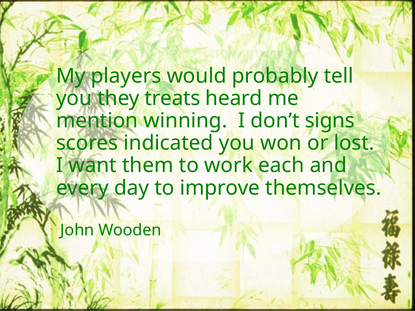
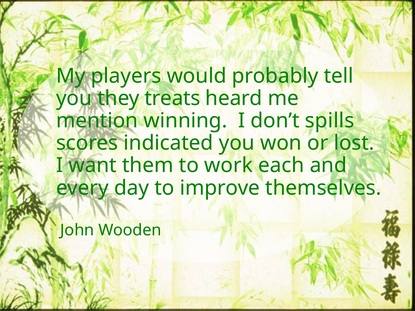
signs: signs -> spills (330, 121)
